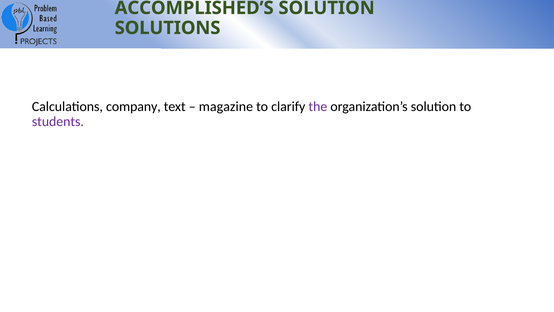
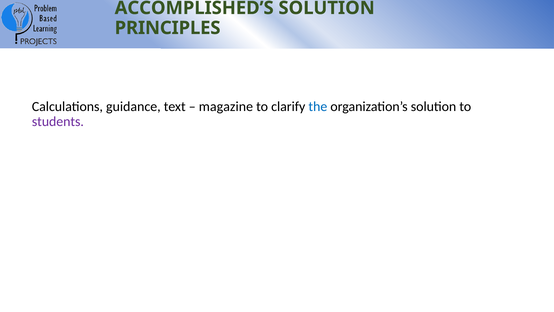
SOLUTIONS: SOLUTIONS -> PRINCIPLES (168, 28)
company: company -> guidance (133, 107)
the colour: purple -> blue (318, 107)
